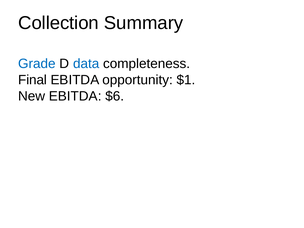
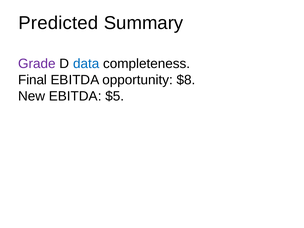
Collection: Collection -> Predicted (58, 23)
Grade colour: blue -> purple (37, 64)
$1: $1 -> $8 (186, 80)
$6: $6 -> $5 (115, 96)
